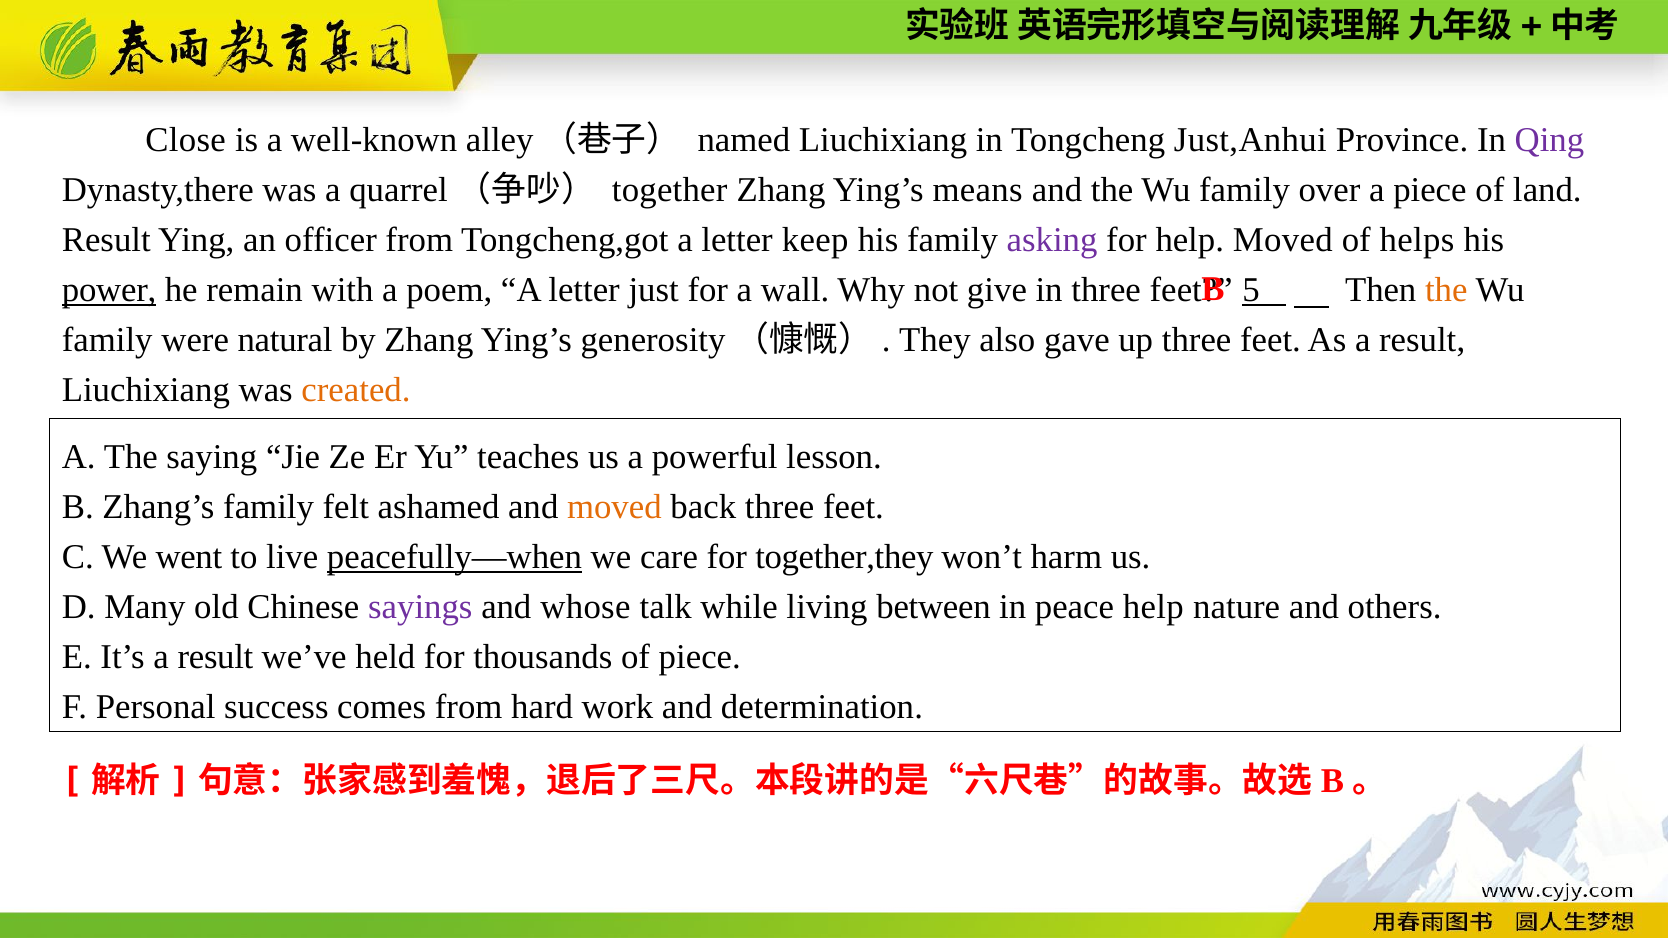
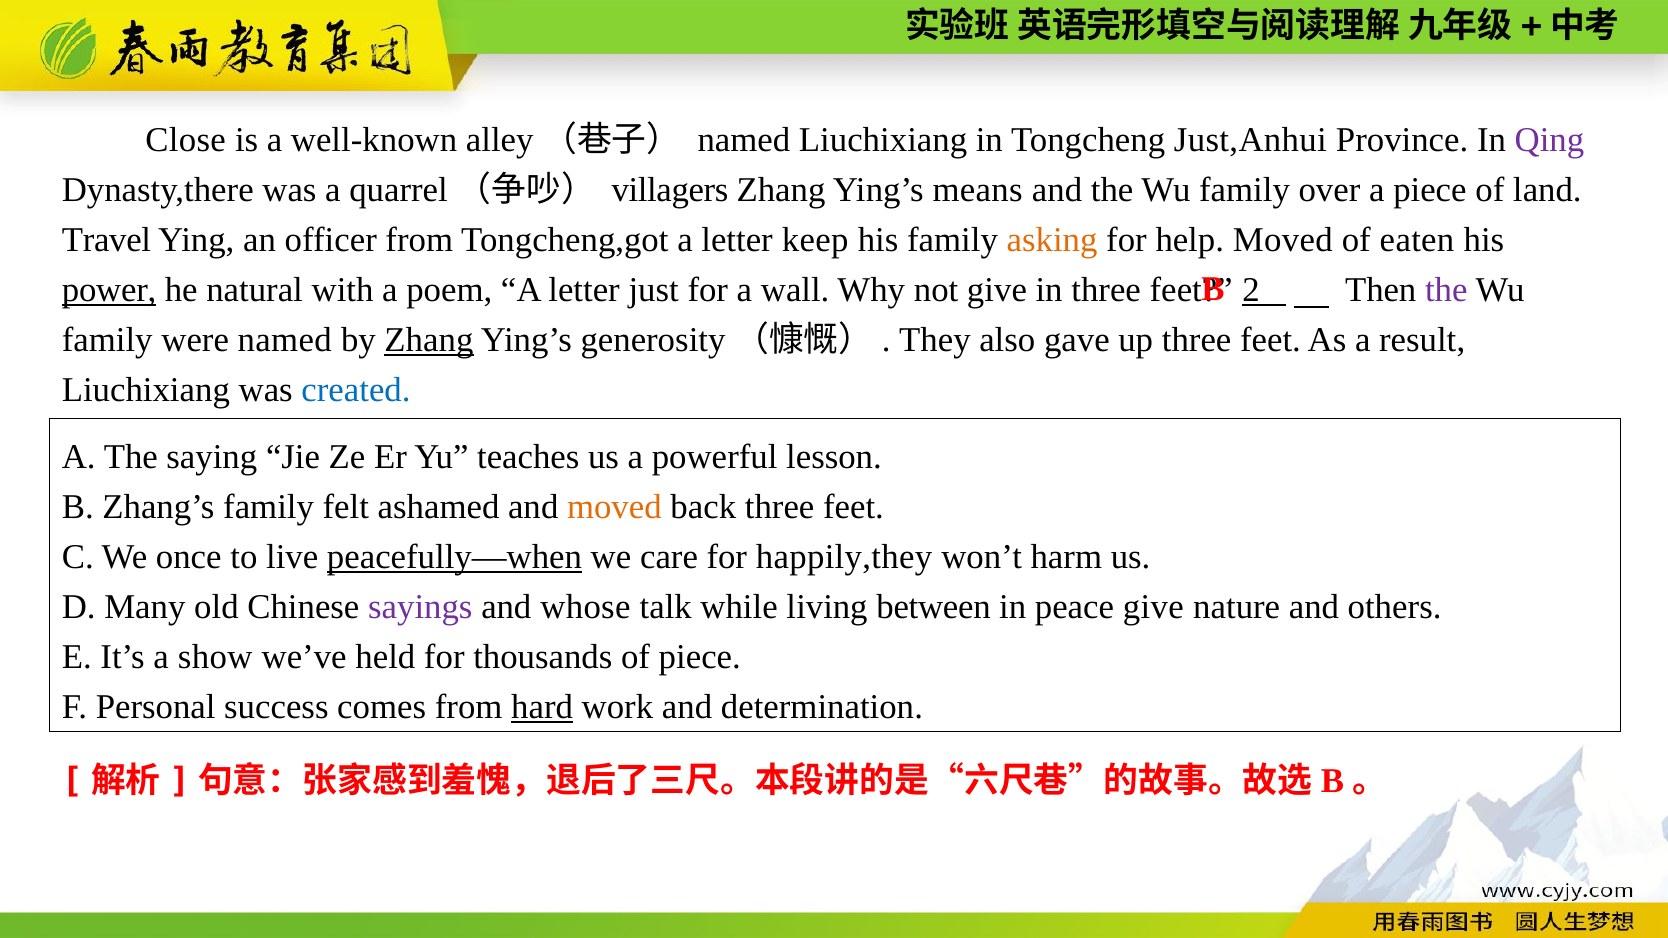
together: together -> villagers (670, 190)
Result: Result -> Travel (106, 240)
asking colour: purple -> orange (1052, 240)
helps: helps -> eaten (1417, 240)
remain: remain -> natural (255, 290)
5: 5 -> 2 (1251, 290)
the colour: orange -> purple (1446, 290)
were natural: natural -> named (285, 340)
Zhang underline: none -> present (429, 340)
created colour: orange -> blue (356, 390)
went: went -> once (189, 557)
together,they: together,they -> happily,they (844, 557)
peace help: help -> give (1153, 607)
It’s a result: result -> show (215, 657)
hard underline: none -> present (542, 707)
